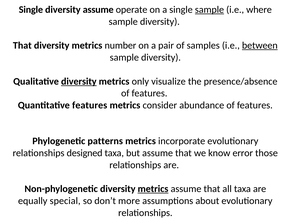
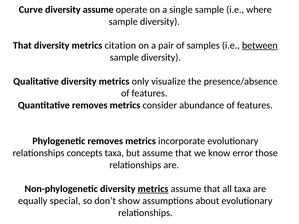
Single: Single -> Curve (31, 10)
sample underline: present -> none (209, 10)
number: number -> citation (120, 46)
diversity underline: present -> none (79, 81)
Quantitative features: features -> removes (90, 105)
Phylogenetic patterns: patterns -> removes (105, 141)
designed: designed -> concepts (85, 153)
more: more -> show (129, 201)
